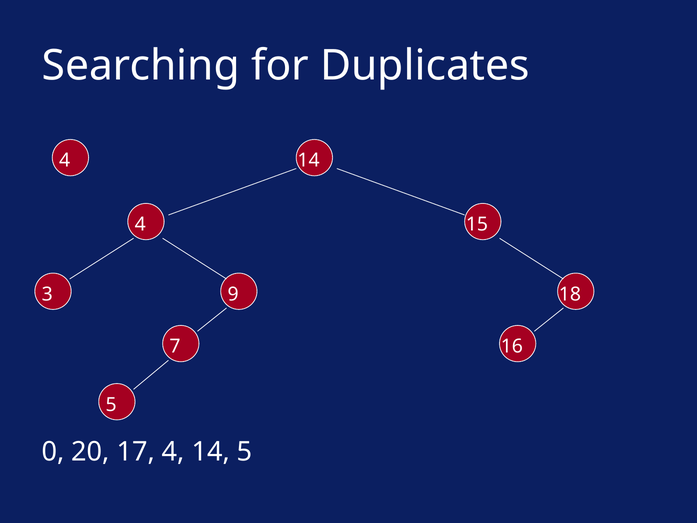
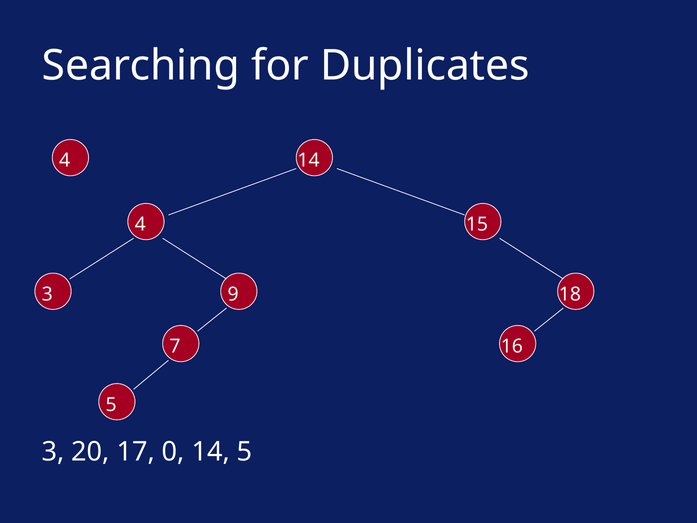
0: 0 -> 3 (53, 451)
17 4: 4 -> 0 (173, 451)
